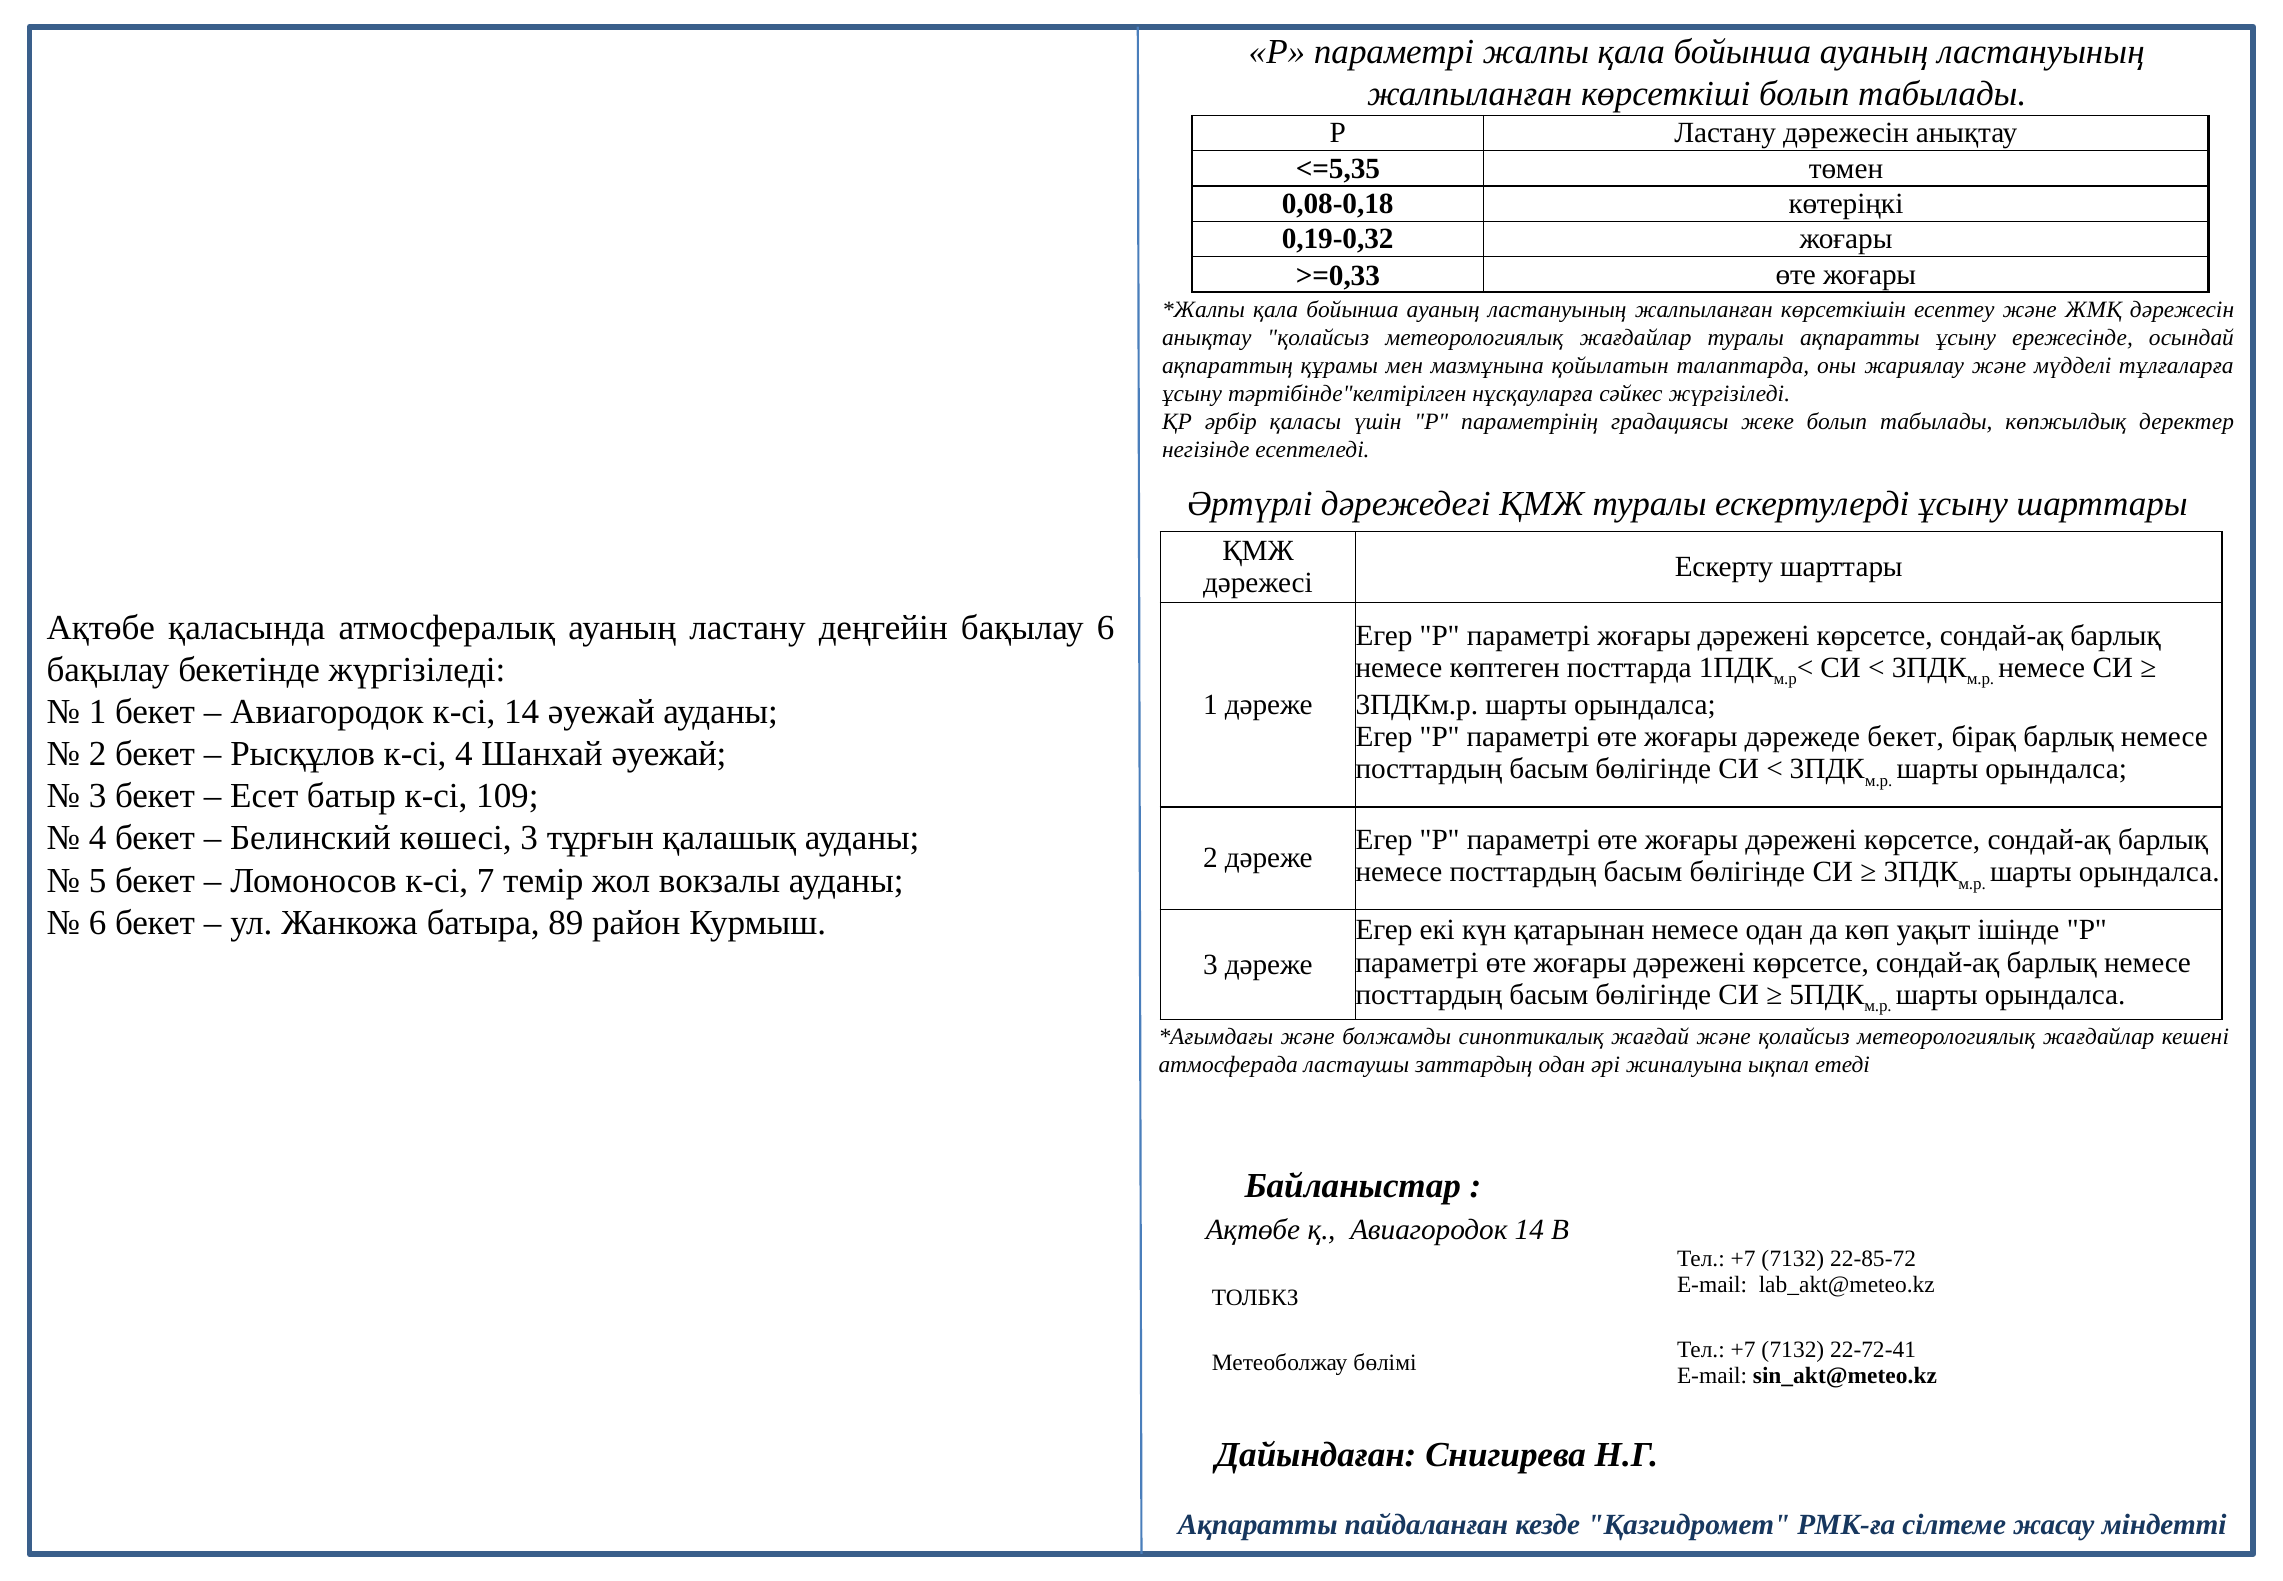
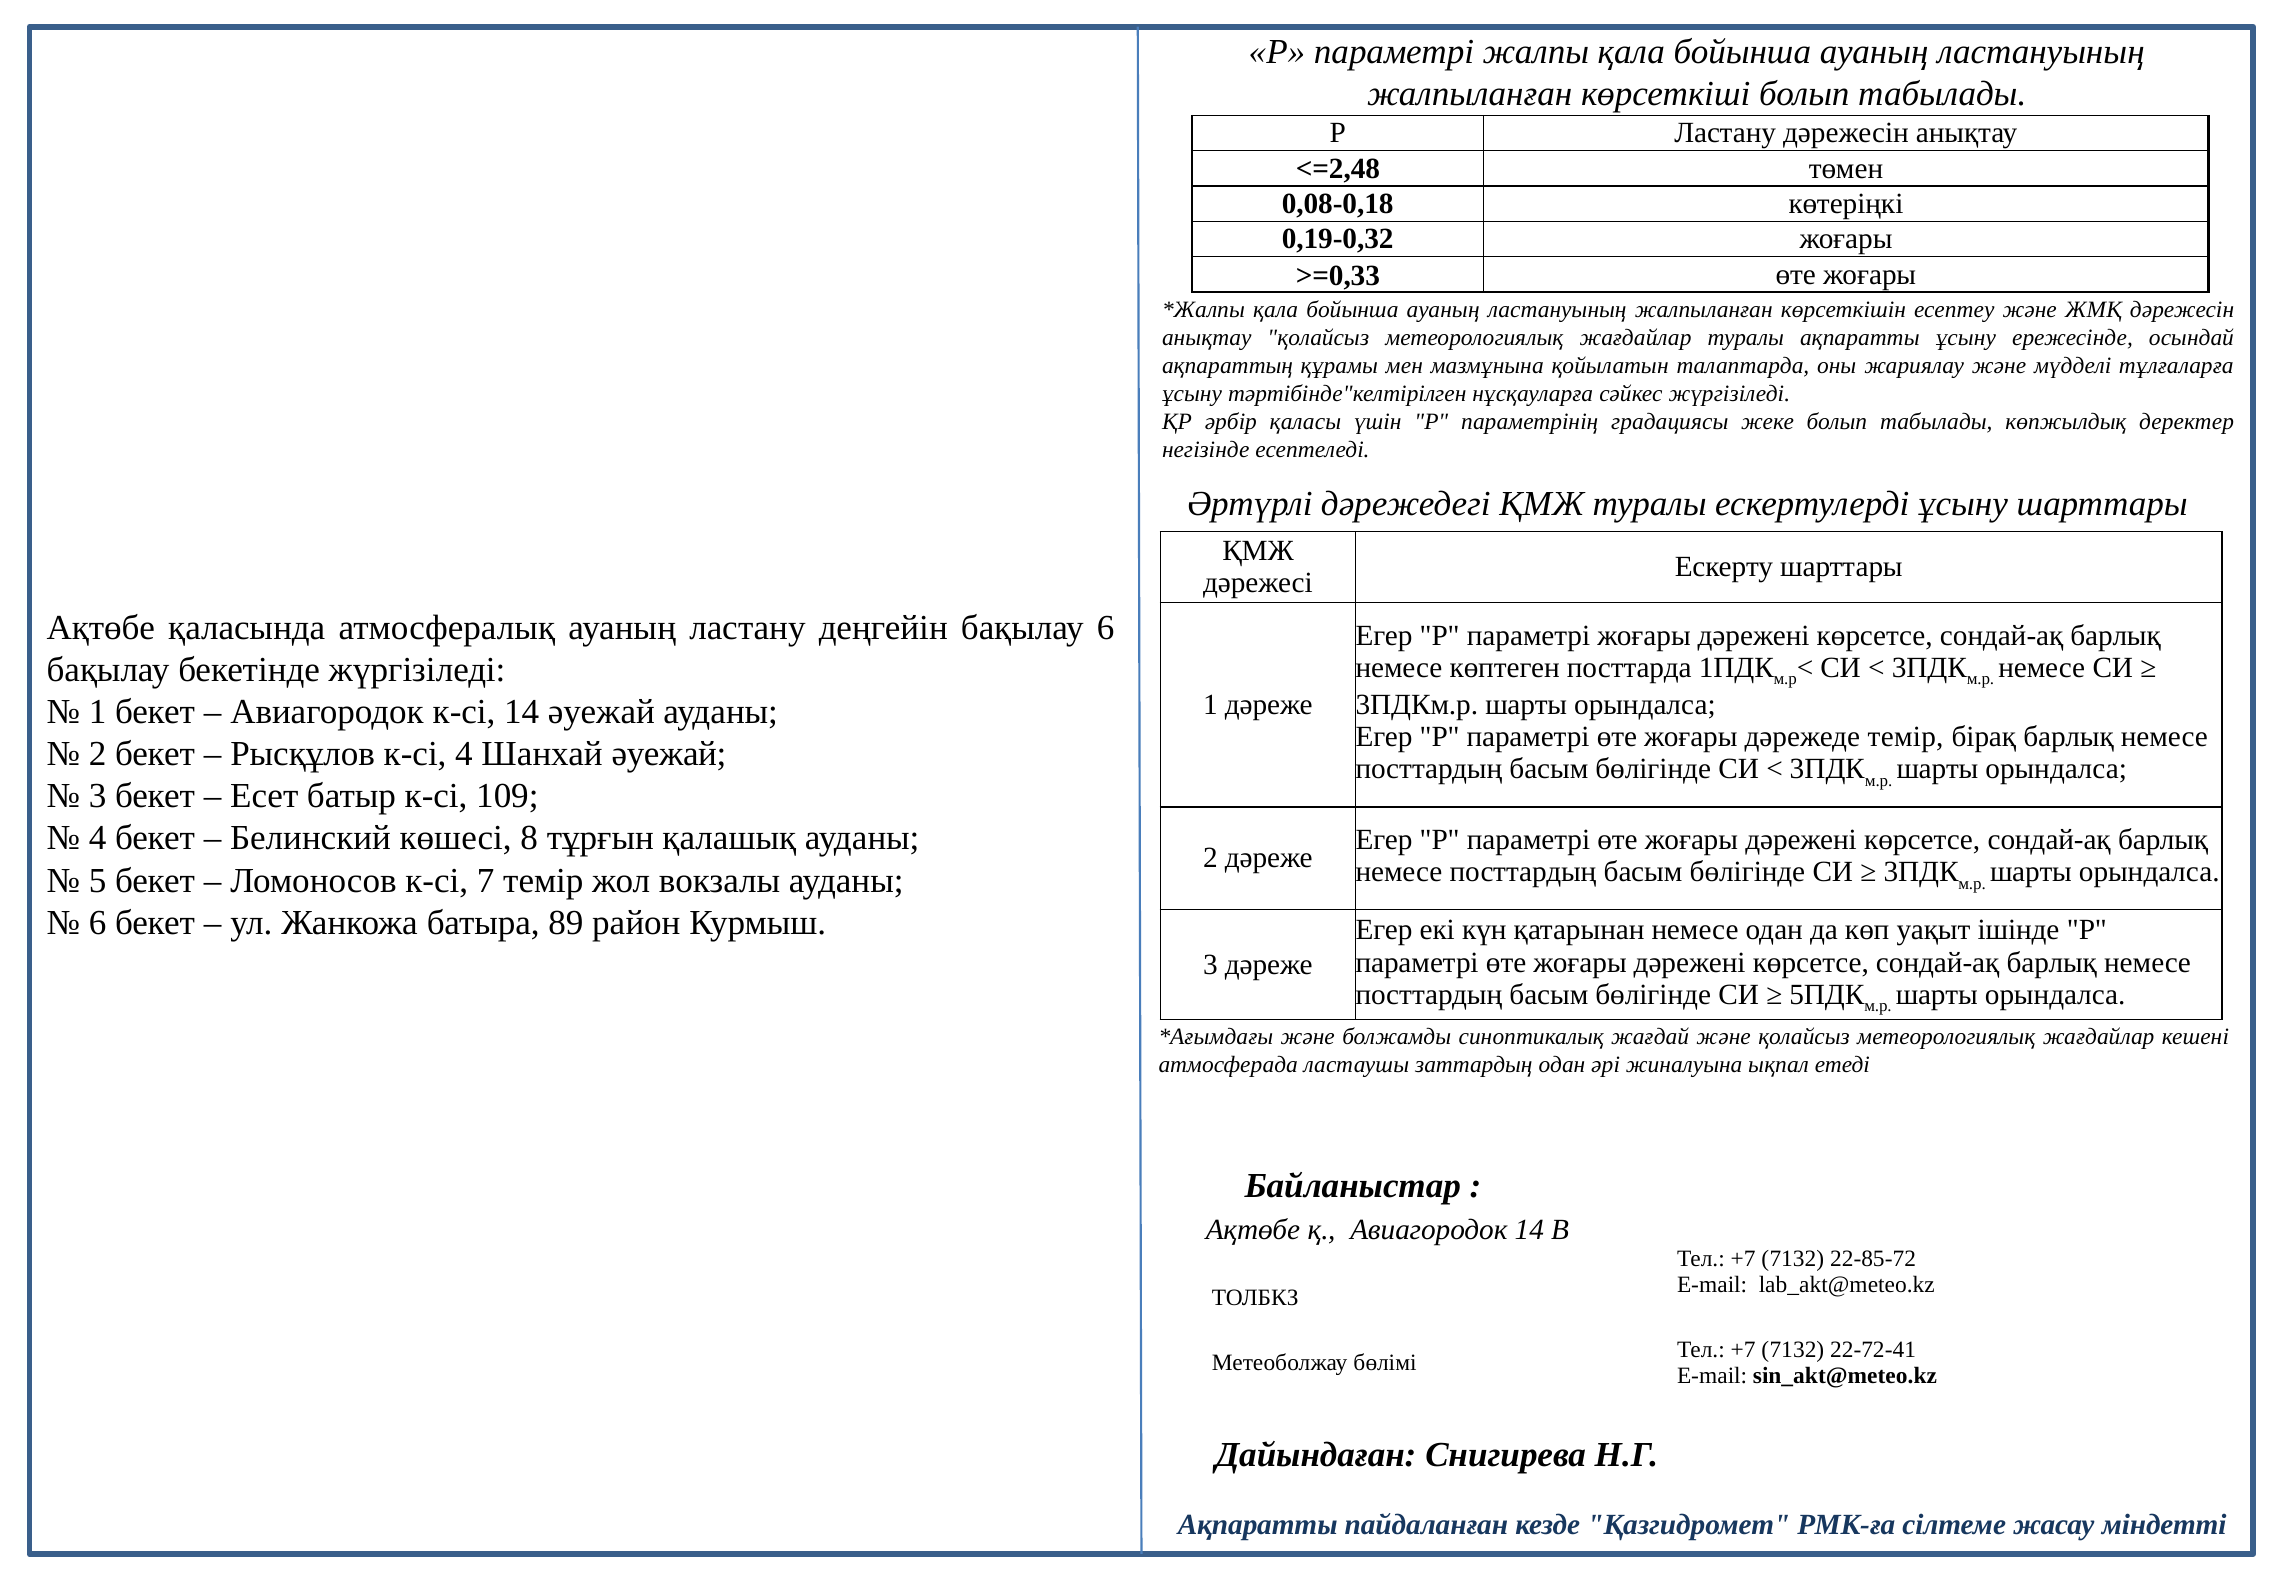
<=5,35: <=5,35 -> <=2,48 (1338, 169)
дәрежеде бекет: бекет -> темір (1906, 737)
көшесі 3: 3 -> 8 (529, 838)
